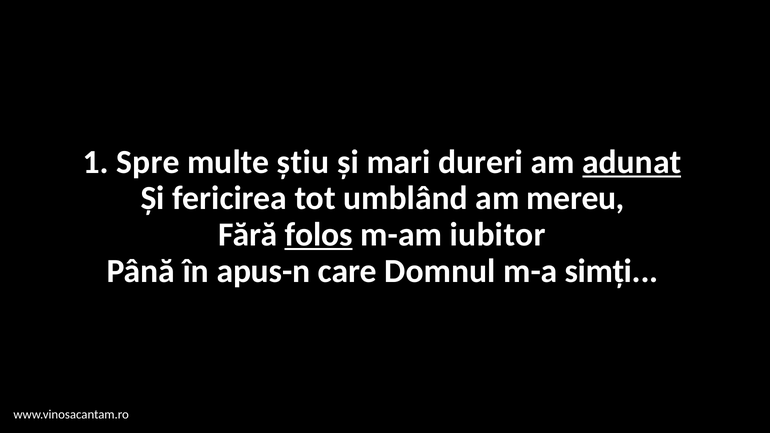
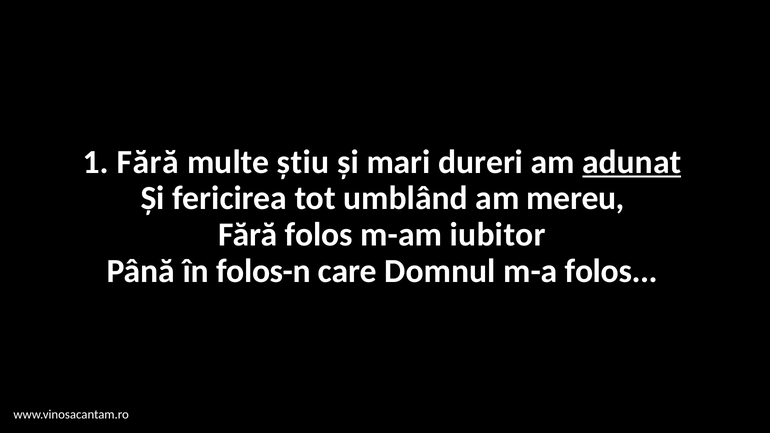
1 Spre: Spre -> Fără (148, 162)
folos underline: present -> none (319, 235)
apus-n: apus-n -> folos-n (264, 271)
m-a simți: simți -> folos (611, 271)
